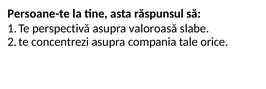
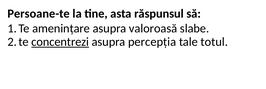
perspectivă: perspectivă -> amenințare (61, 28)
concentrezi underline: none -> present (60, 42)
compania: compania -> percepția (152, 42)
orice: orice -> totul (214, 42)
